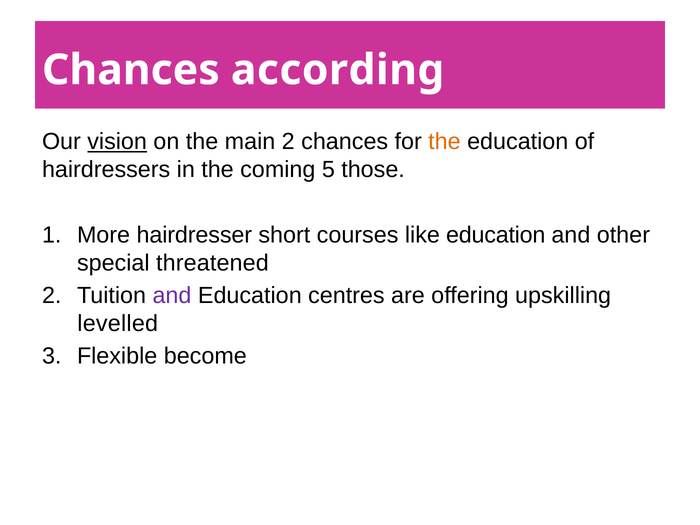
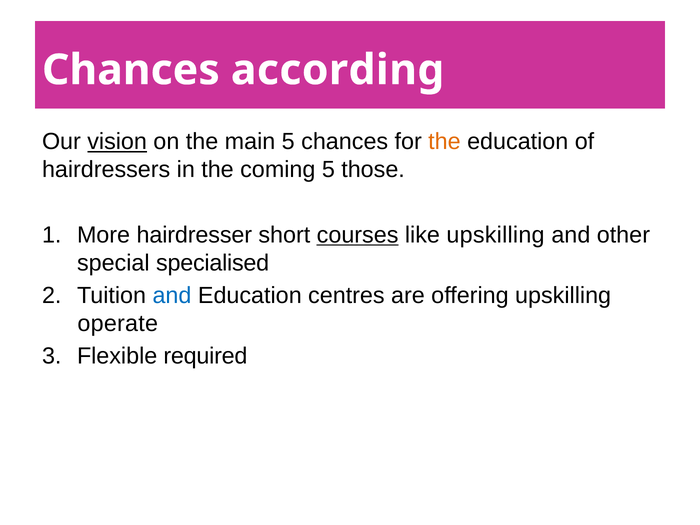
main 2: 2 -> 5 (288, 142)
courses underline: none -> present (358, 235)
like education: education -> upskilling (496, 235)
threatened: threatened -> specialised (213, 263)
and colour: purple -> blue (172, 296)
levelled: levelled -> operate (118, 324)
become: become -> required (205, 356)
